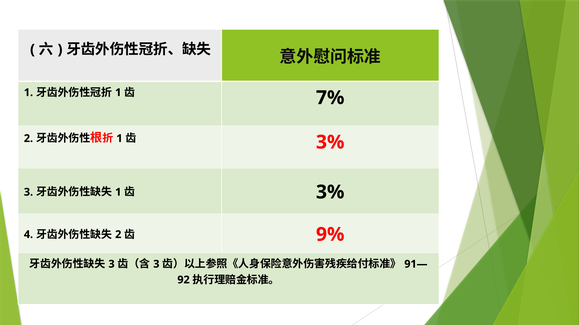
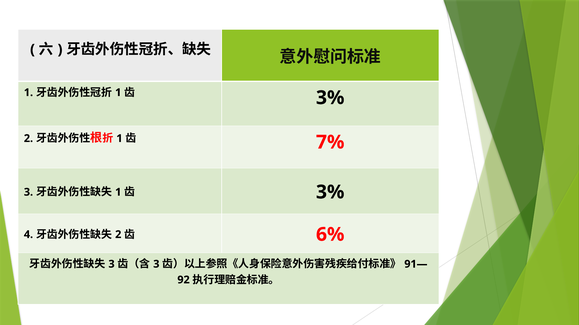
7%: 7% -> 3% (330, 98)
3%: 3% -> 7% (330, 142)
9%: 9% -> 6% (330, 235)
